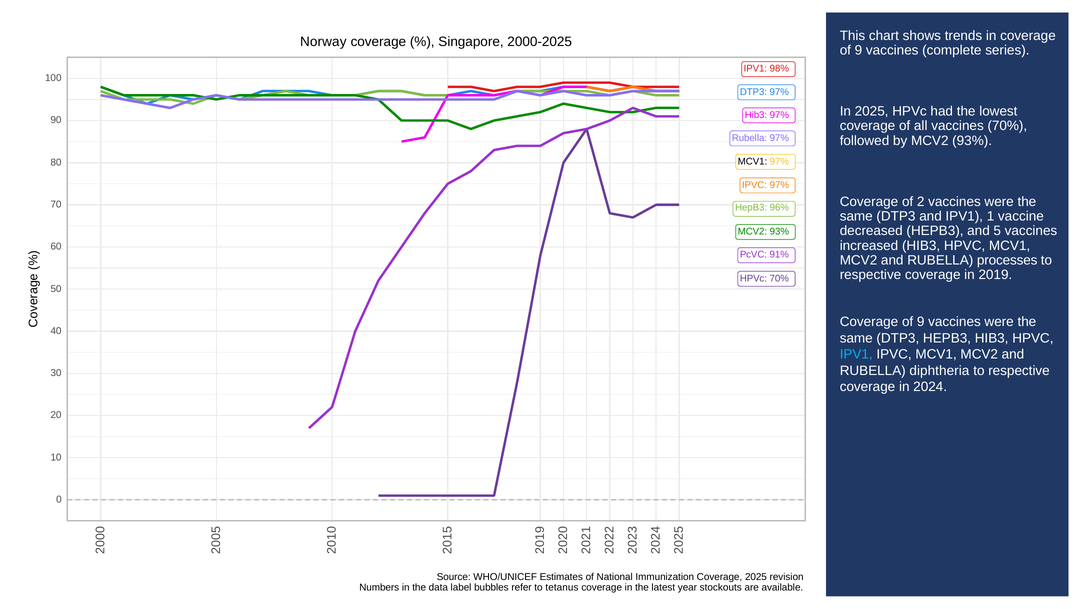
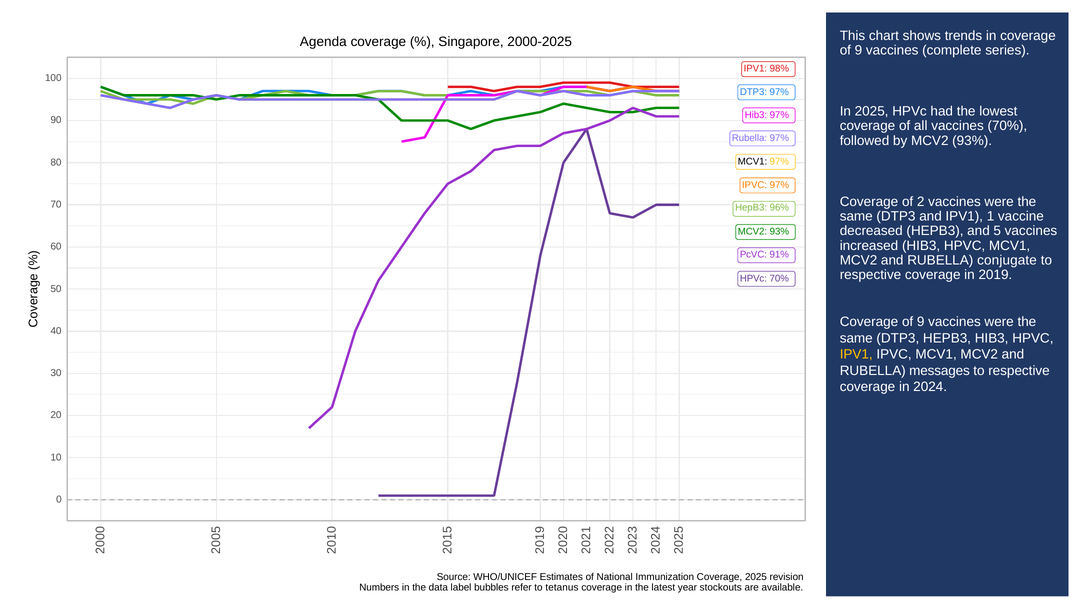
Norway: Norway -> Agenda (323, 42)
processes: processes -> conjugate (1007, 260)
IPV1 colour: light blue -> yellow (856, 354)
diphtheria: diphtheria -> messages (940, 370)
